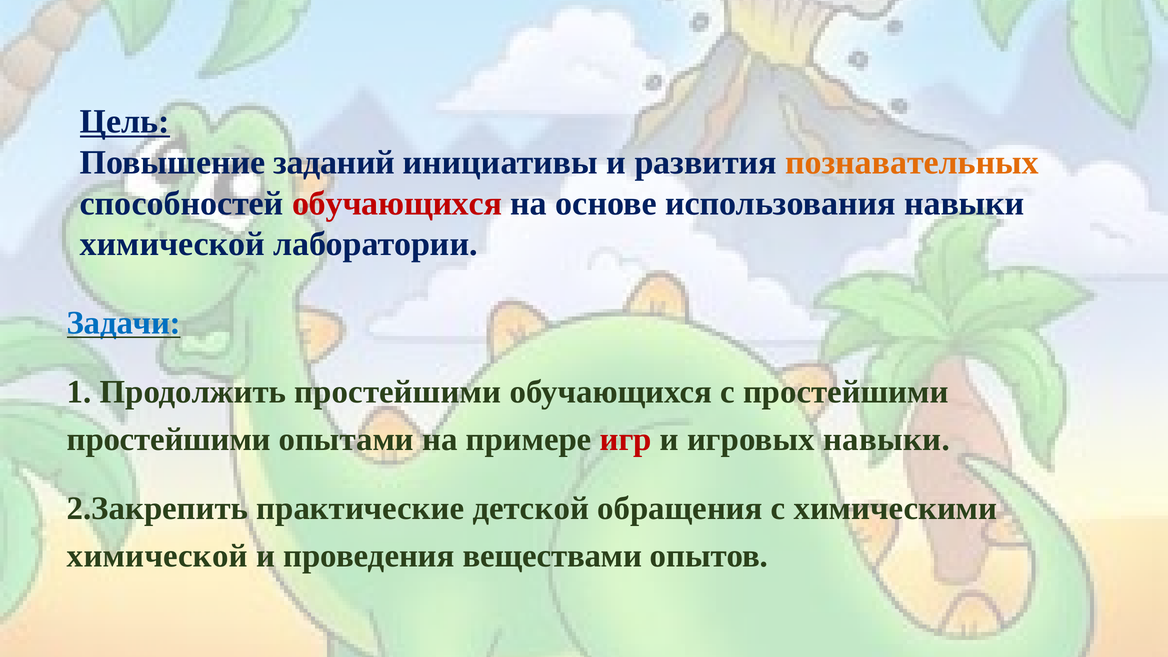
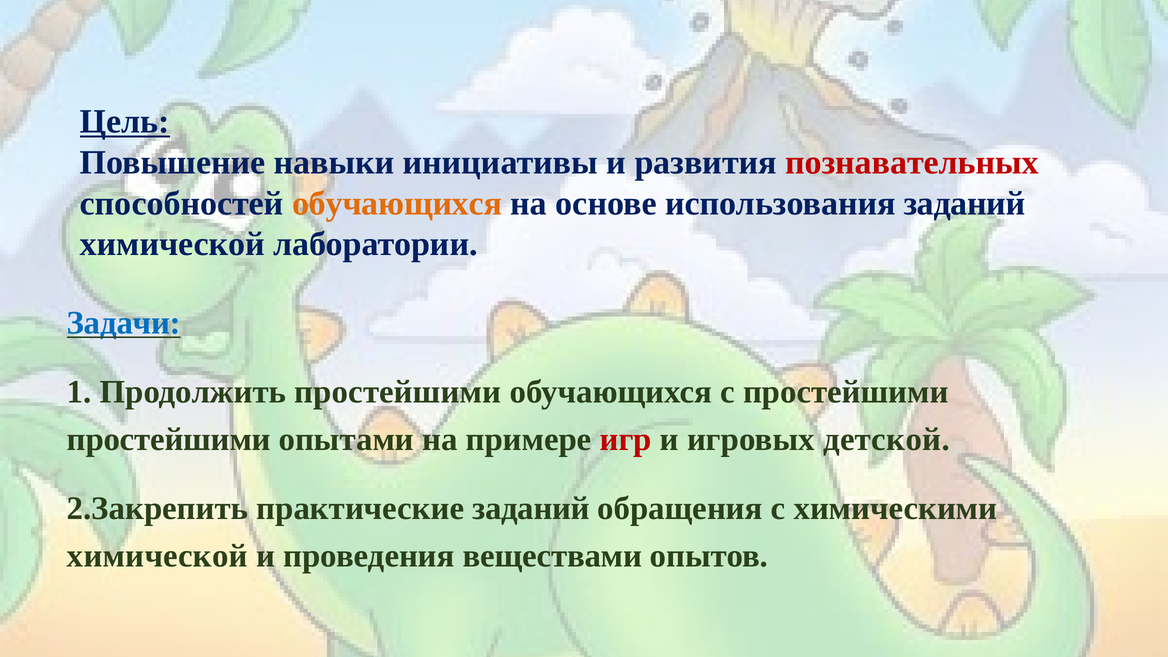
заданий: заданий -> навыки (334, 162)
познавательных colour: orange -> red (912, 162)
обучающихся colour: red -> orange (397, 203)
использования навыки: навыки -> заданий (964, 203)
игровых навыки: навыки -> детской (886, 439)
практические детской: детской -> заданий (531, 509)
